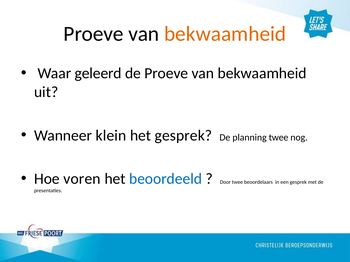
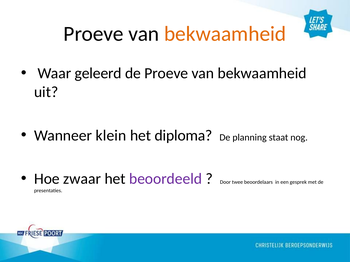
het gesprek: gesprek -> diploma (184, 136)
planning twee: twee -> staat (279, 138)
voren: voren -> zwaar (82, 179)
beoordeeld colour: blue -> purple (166, 179)
